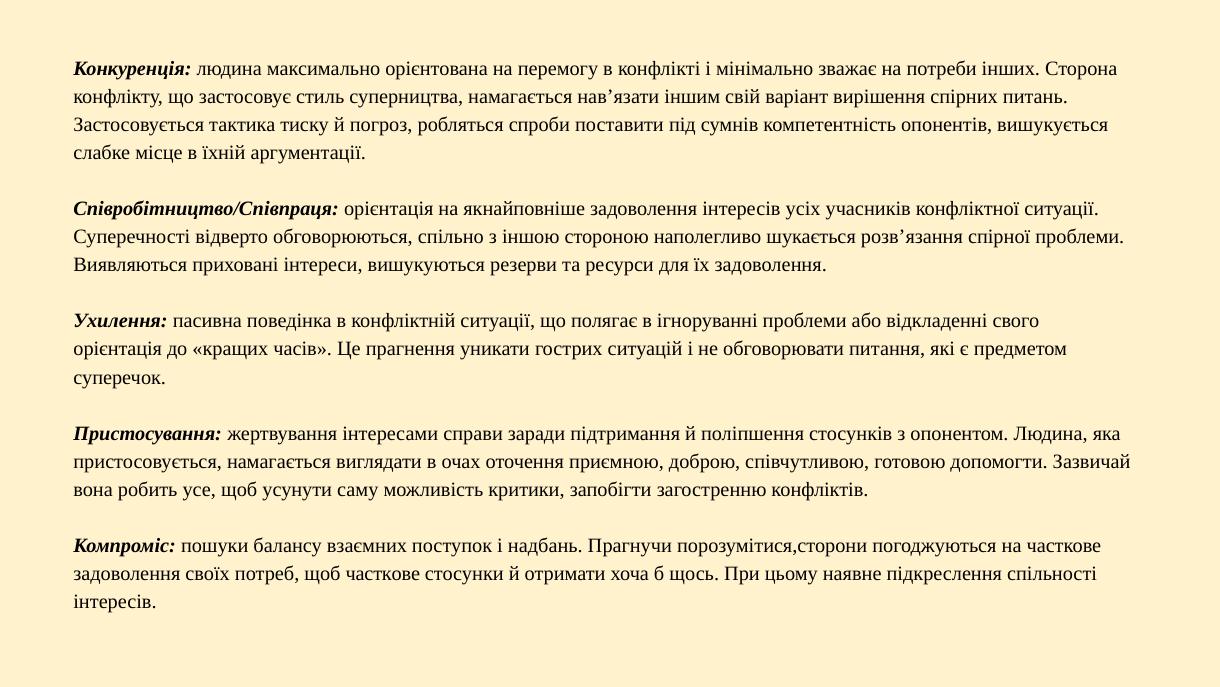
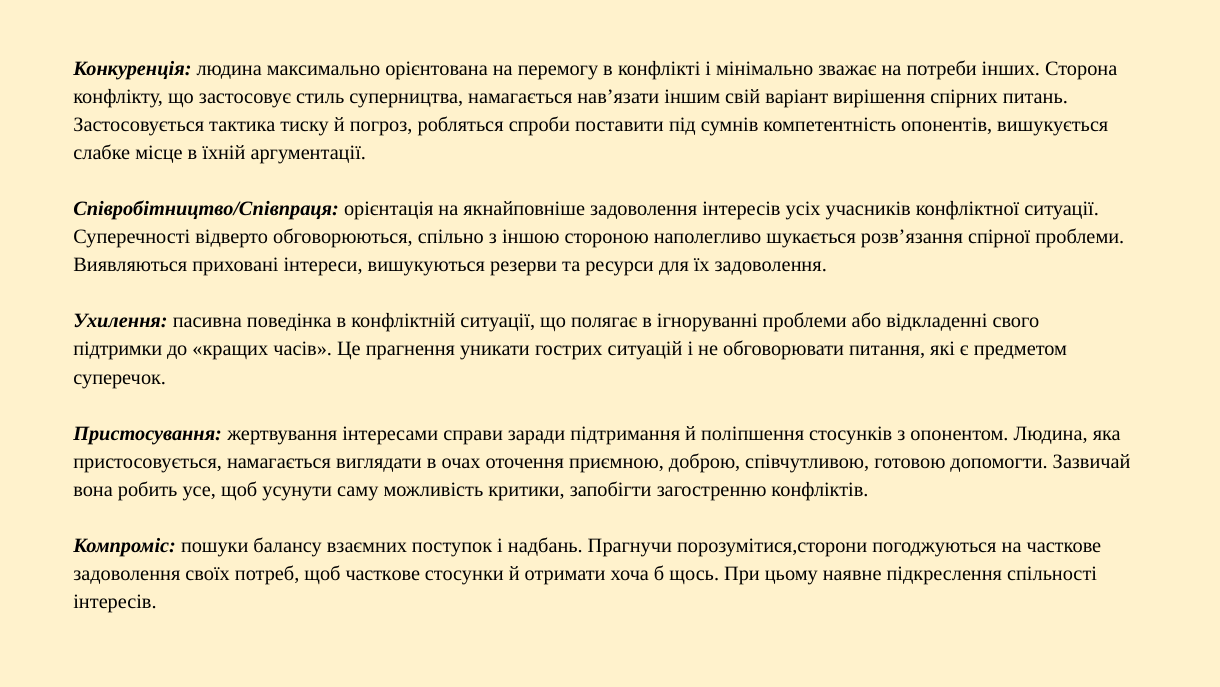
орієнтація: орієнтація -> підтримки (118, 349)
